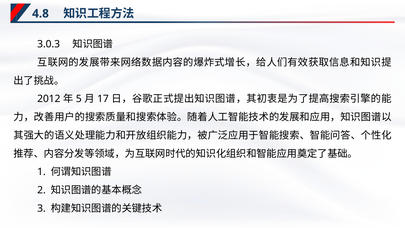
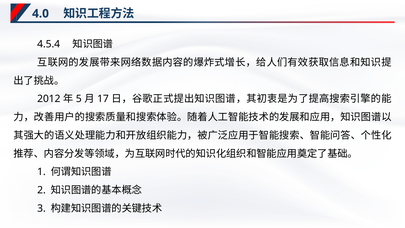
4.8: 4.8 -> 4.0 (40, 14)
3.0.3: 3.0.3 -> 4.5.4 (49, 44)
